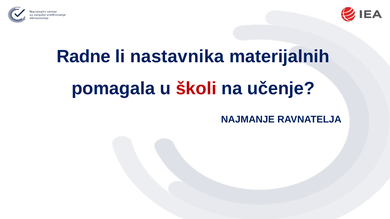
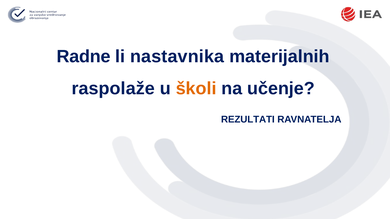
pomagala: pomagala -> raspolaže (113, 89)
školi colour: red -> orange (196, 89)
NAJMANJE: NAJMANJE -> REZULTATI (248, 120)
